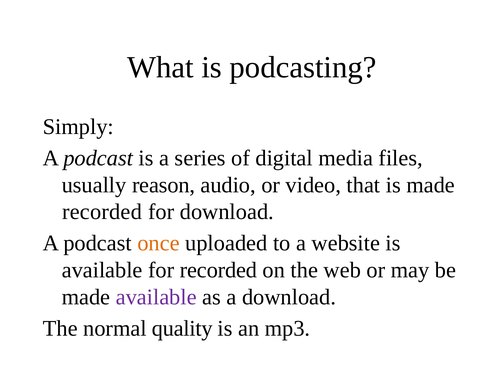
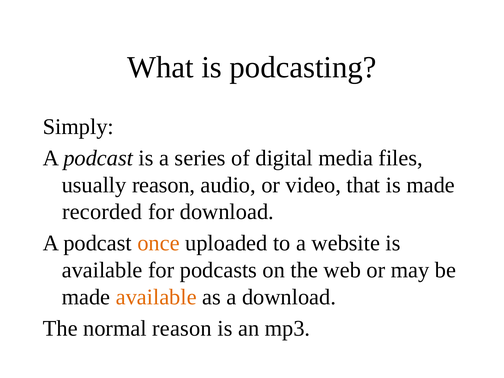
for recorded: recorded -> podcasts (218, 270)
available colour: purple -> orange (156, 297)
normal quality: quality -> reason (182, 328)
